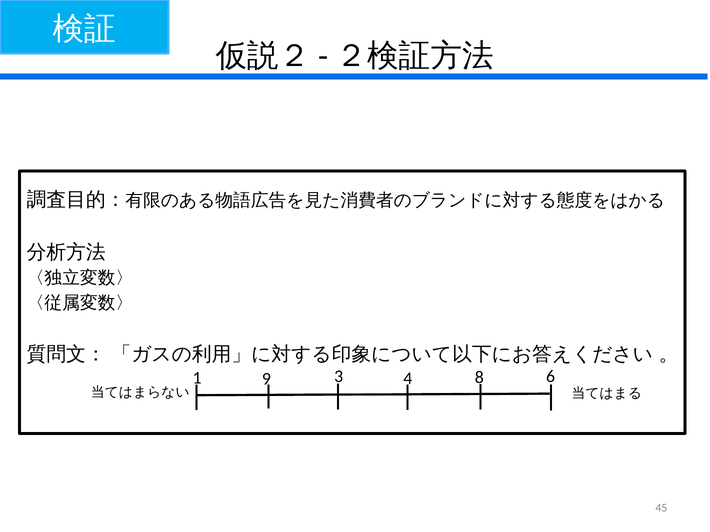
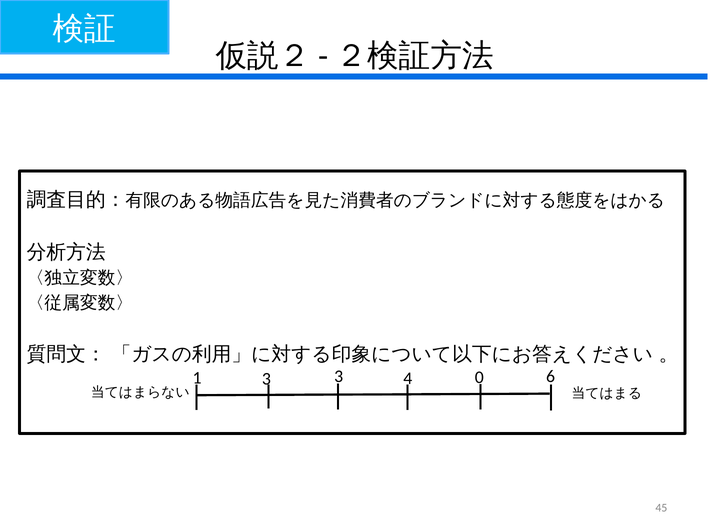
1 9: 9 -> 3 (266, 379)
8: 8 -> 0 (479, 378)
